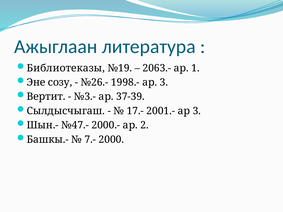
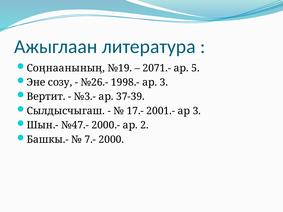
Библиотеказы: Библиотеказы -> Соӊнааныныӊ (66, 68)
2063.-: 2063.- -> 2071.- (157, 68)
1: 1 -> 5 (195, 68)
